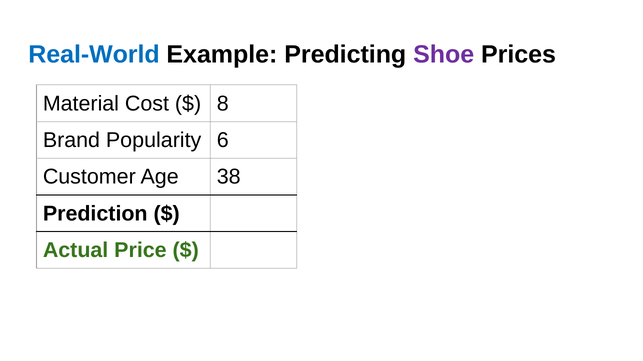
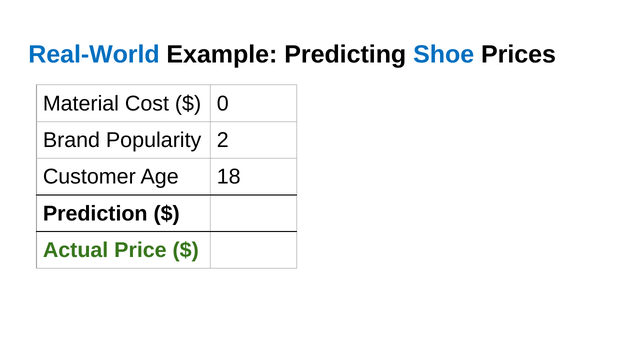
Shoe colour: purple -> blue (444, 54)
8: 8 -> 0 (223, 104)
6: 6 -> 2 (223, 141)
38: 38 -> 18 (229, 177)
